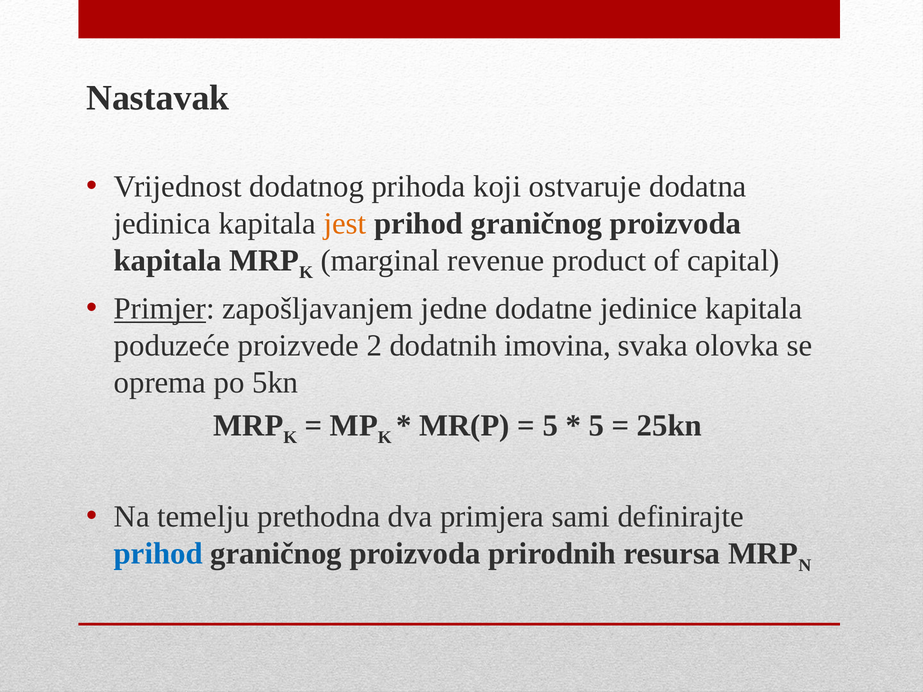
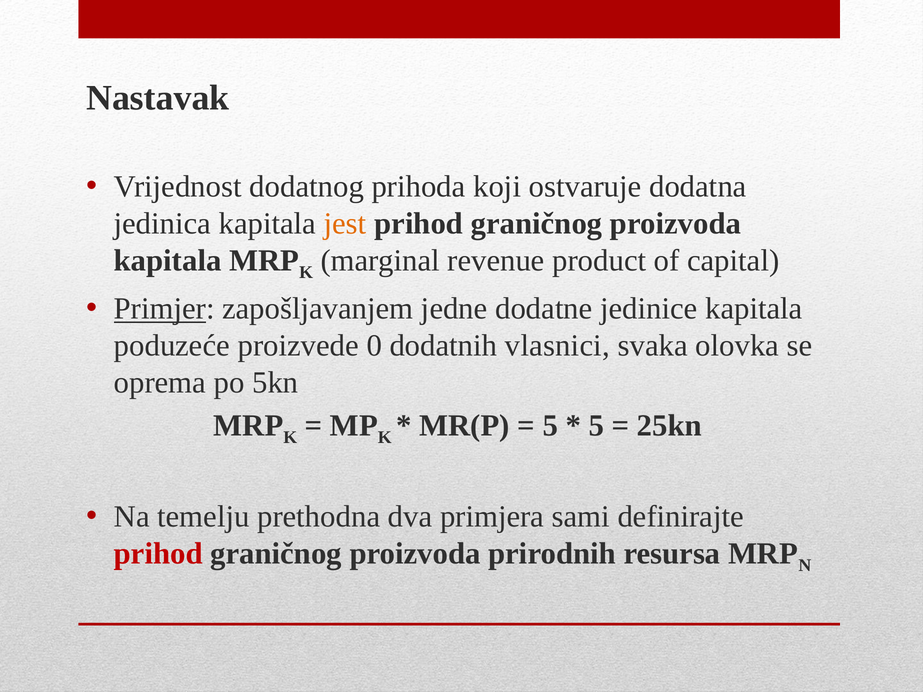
2: 2 -> 0 (374, 346)
imovina: imovina -> vlasnici (557, 346)
prihod colour: blue -> red (158, 554)
